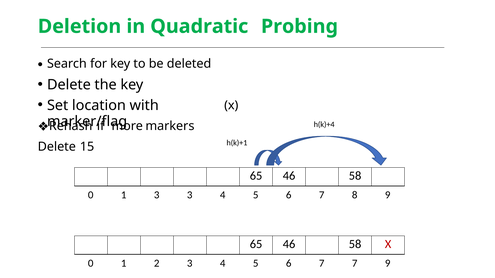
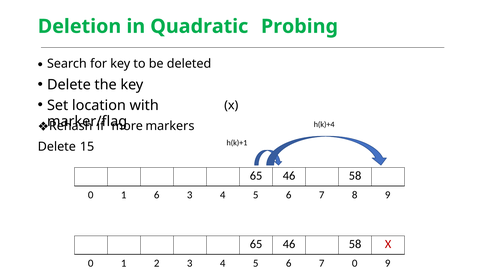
1 3: 3 -> 6 (157, 195)
7 7: 7 -> 0 (355, 264)
